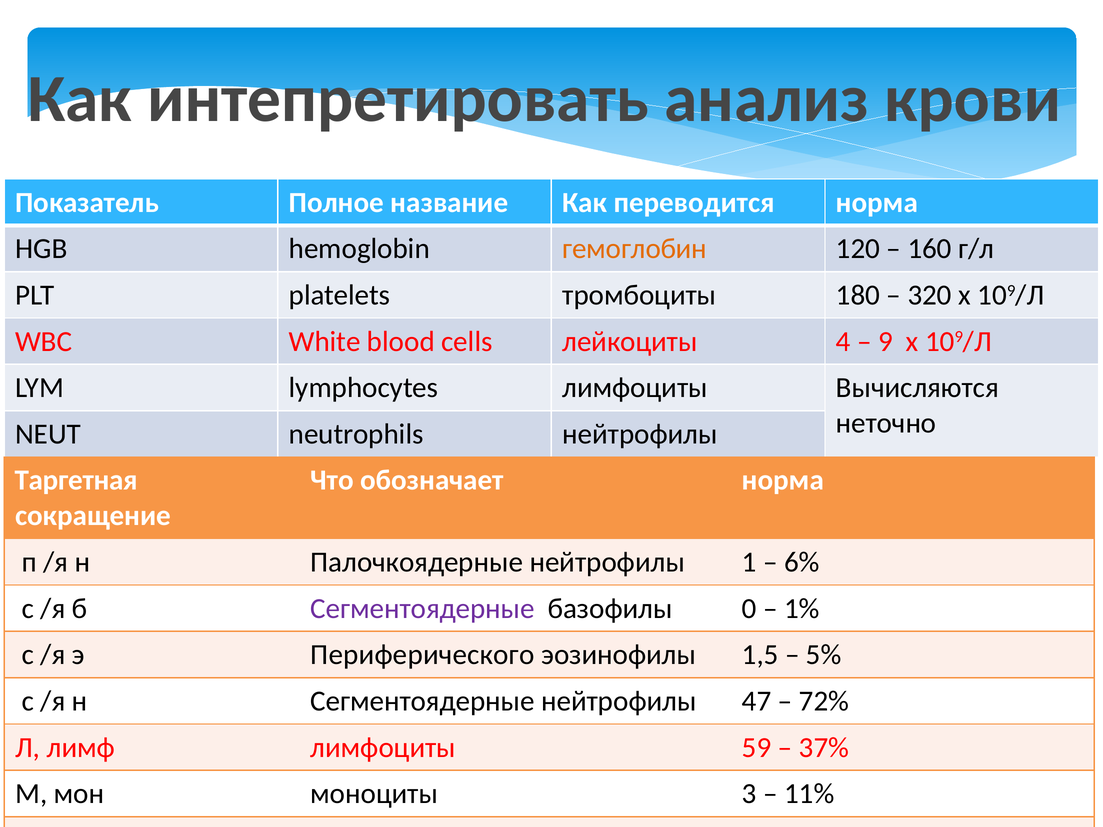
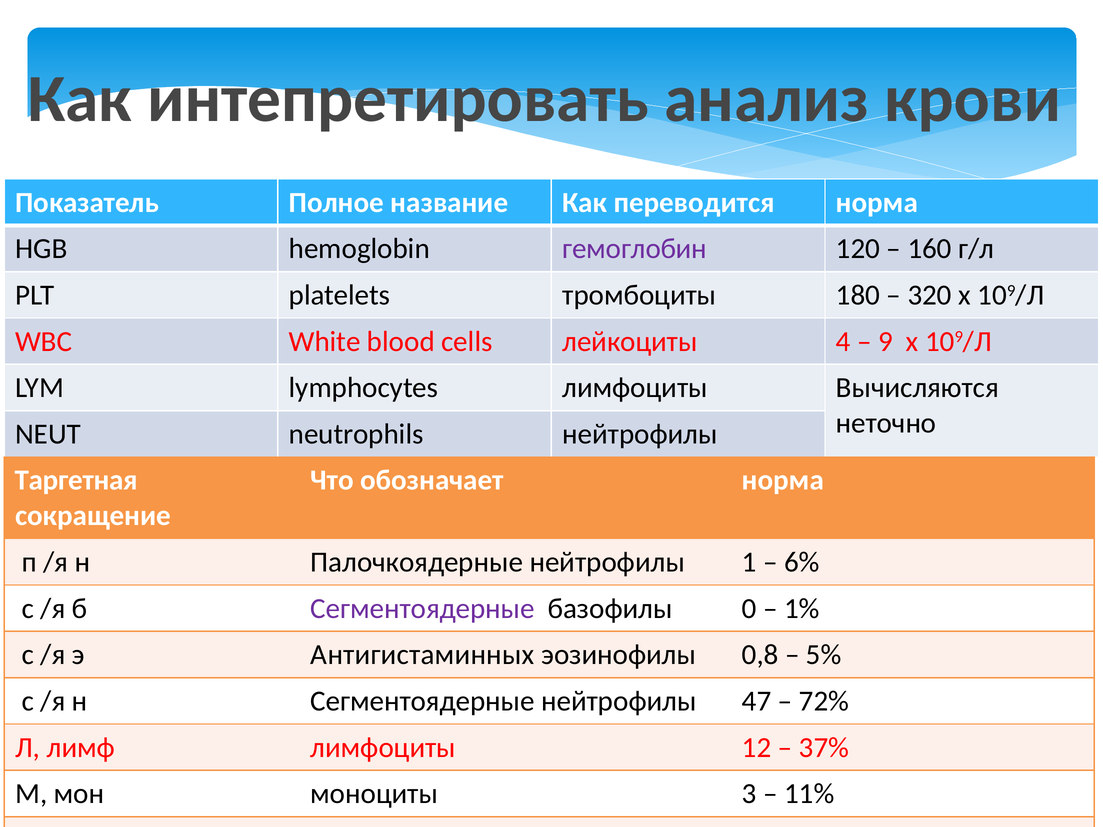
гемоглобин colour: orange -> purple (635, 249)
Периферического: Периферического -> Антигистаминных (422, 655)
1,5: 1,5 -> 0,8 (760, 655)
59: 59 -> 12 (757, 748)
